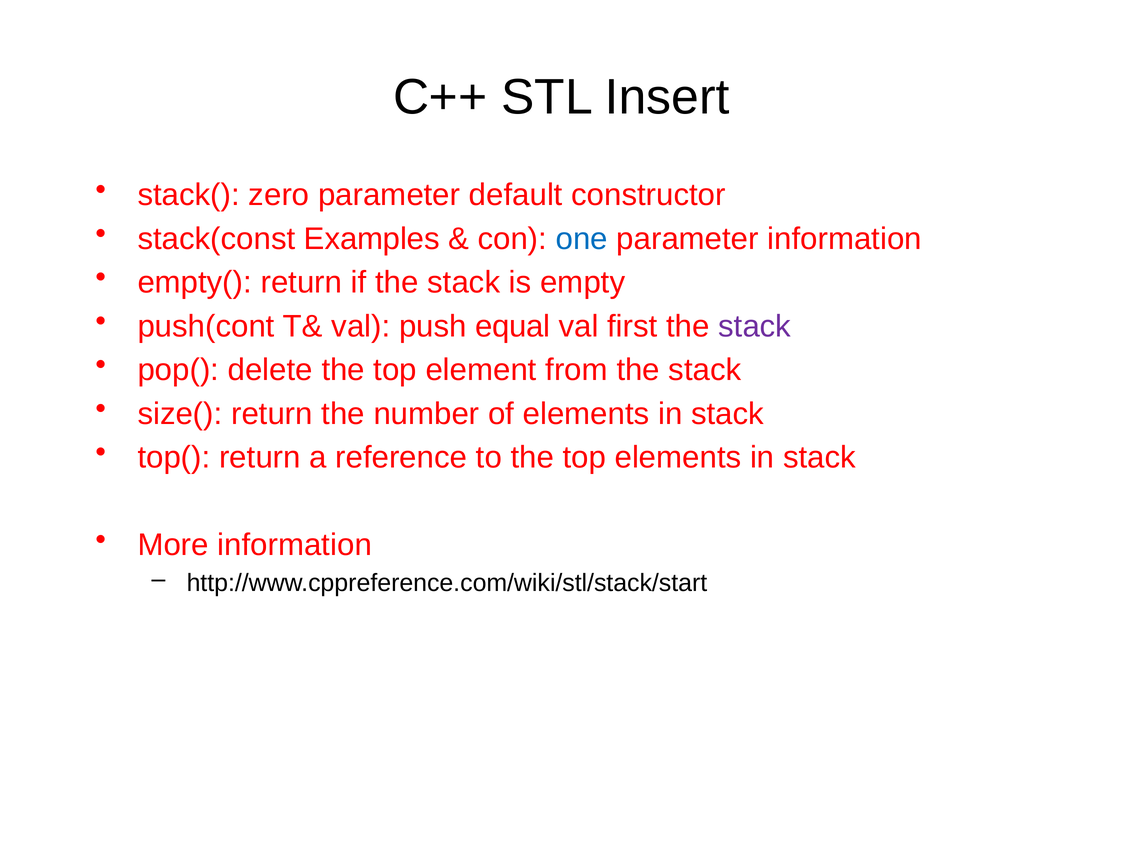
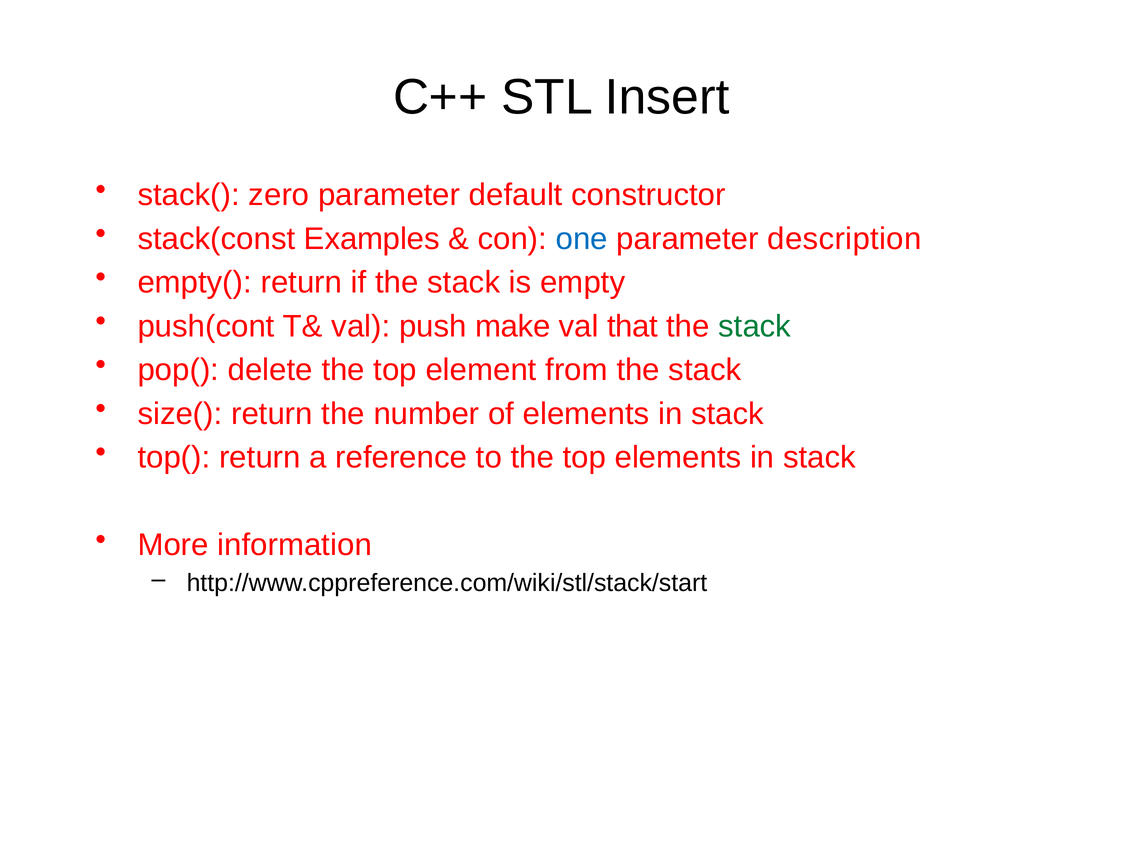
parameter information: information -> description (844, 239)
equal: equal -> make (513, 326)
first: first -> that (633, 326)
stack colour: purple -> green (755, 326)
